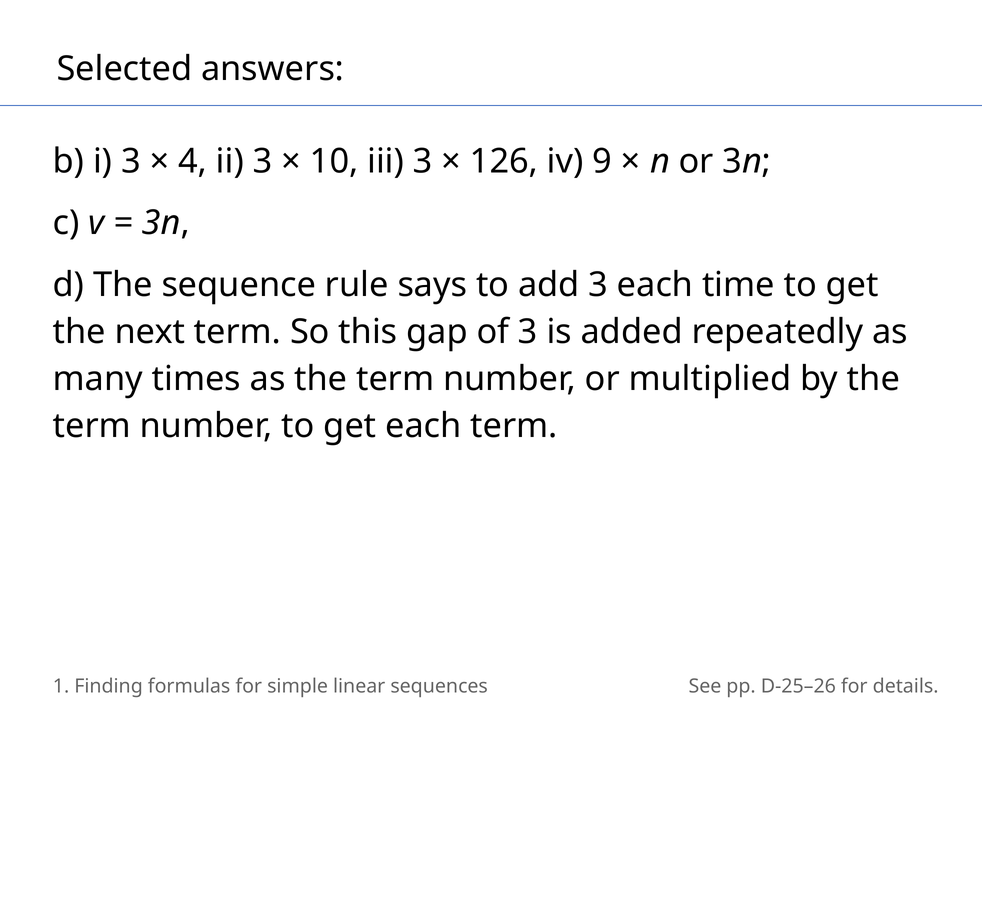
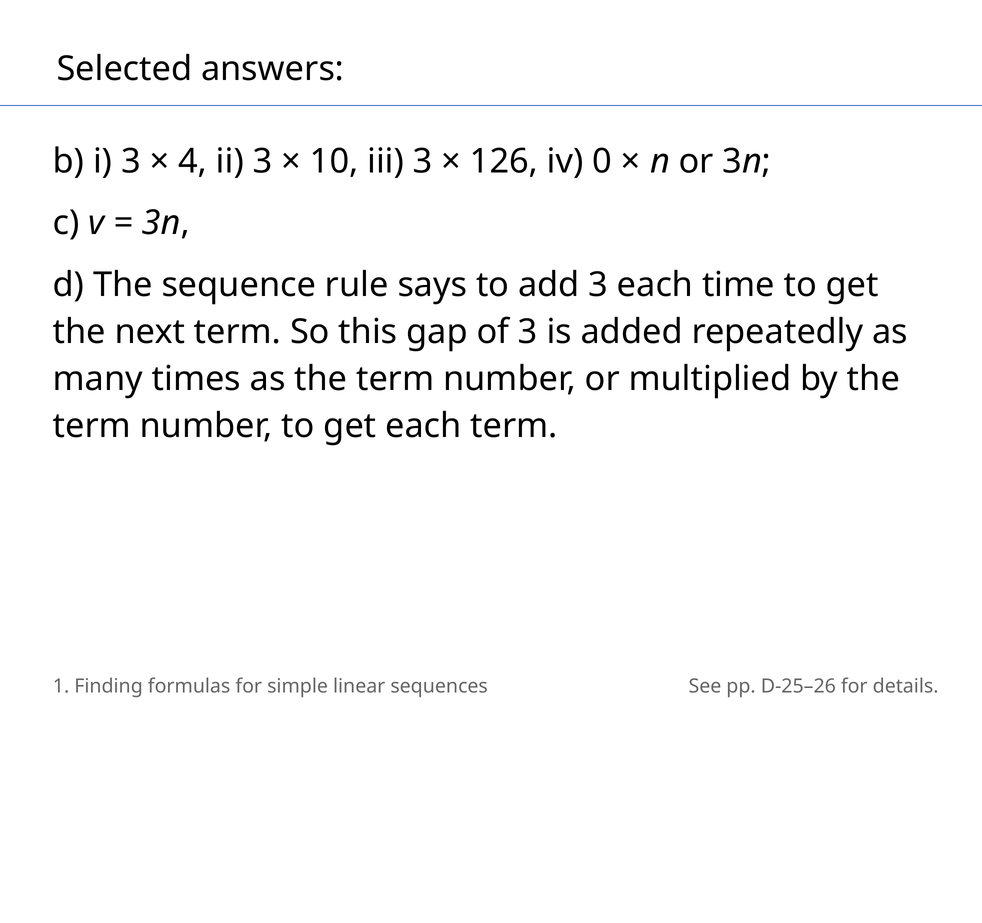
9: 9 -> 0 (602, 161)
